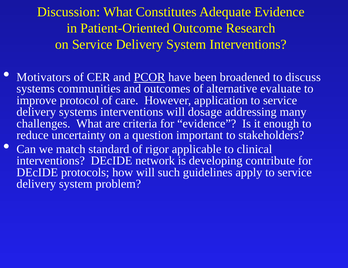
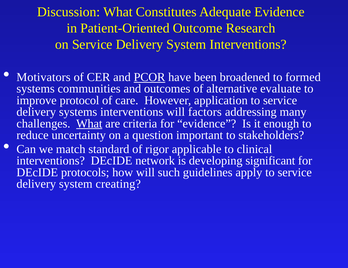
discuss: discuss -> formed (303, 77)
dosage: dosage -> factors (205, 112)
What underline: none -> present (89, 124)
contribute: contribute -> significant (270, 161)
problem: problem -> creating (118, 184)
